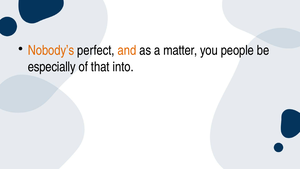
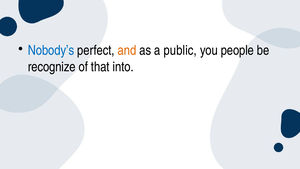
Nobody’s colour: orange -> blue (51, 50)
matter: matter -> public (180, 50)
especially: especially -> recognize (52, 67)
